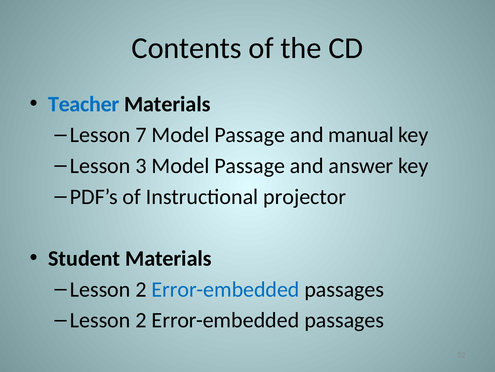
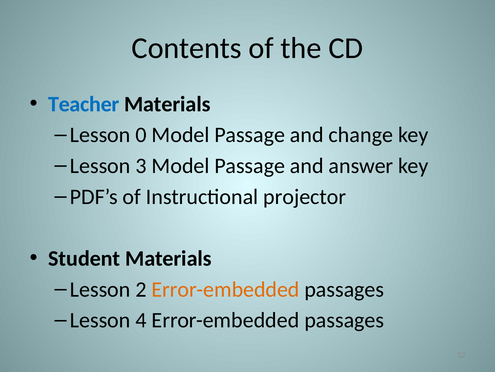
7: 7 -> 0 (141, 135)
manual: manual -> change (361, 135)
Error-embedded colour: blue -> orange (226, 289)
2: 2 -> 4 (141, 320)
